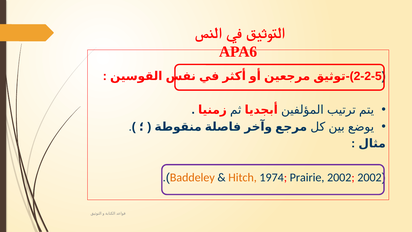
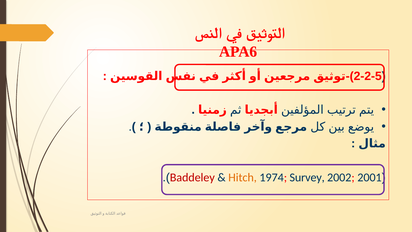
Baddeley colour: orange -> red (192, 177)
Prairie: Prairie -> Survey (307, 177)
2002 2002: 2002 -> 2001 (370, 177)
